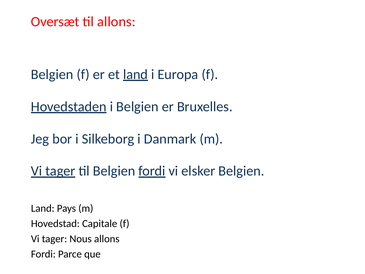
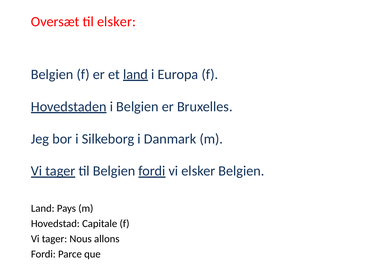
til allons: allons -> elsker (116, 22)
